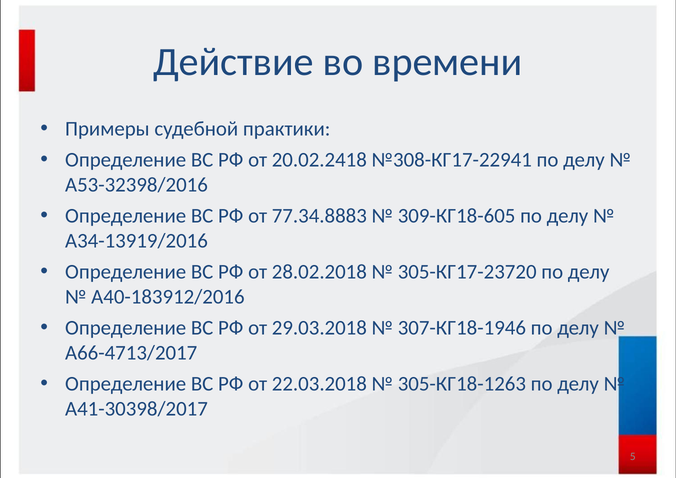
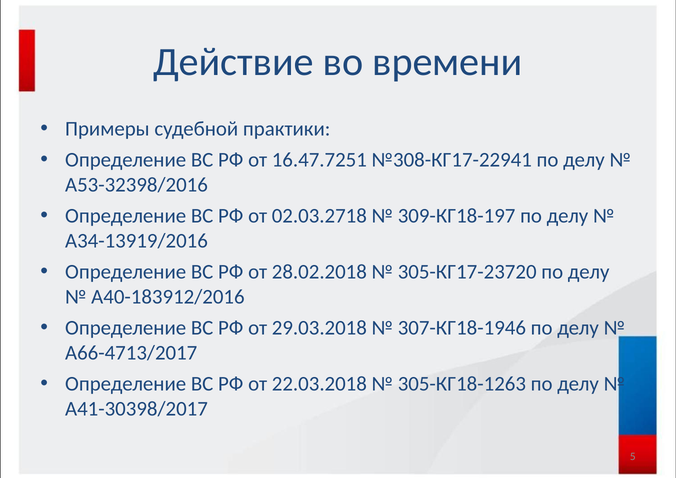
20.02.2418: 20.02.2418 -> 16.47.7251 (319, 160)
77.34.8883: 77.34.8883 -> 02.03.2718 (319, 216)
309-КГ18-605: 309-КГ18-605 -> 309-КГ18-197 (457, 216)
